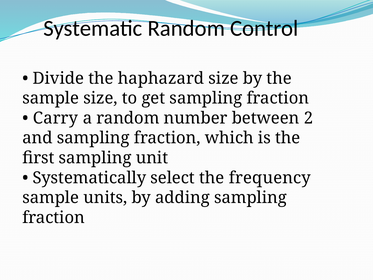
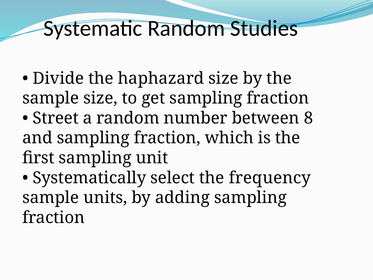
Control: Control -> Studies (264, 28)
Carry: Carry -> Street (56, 118)
2: 2 -> 8 (308, 118)
